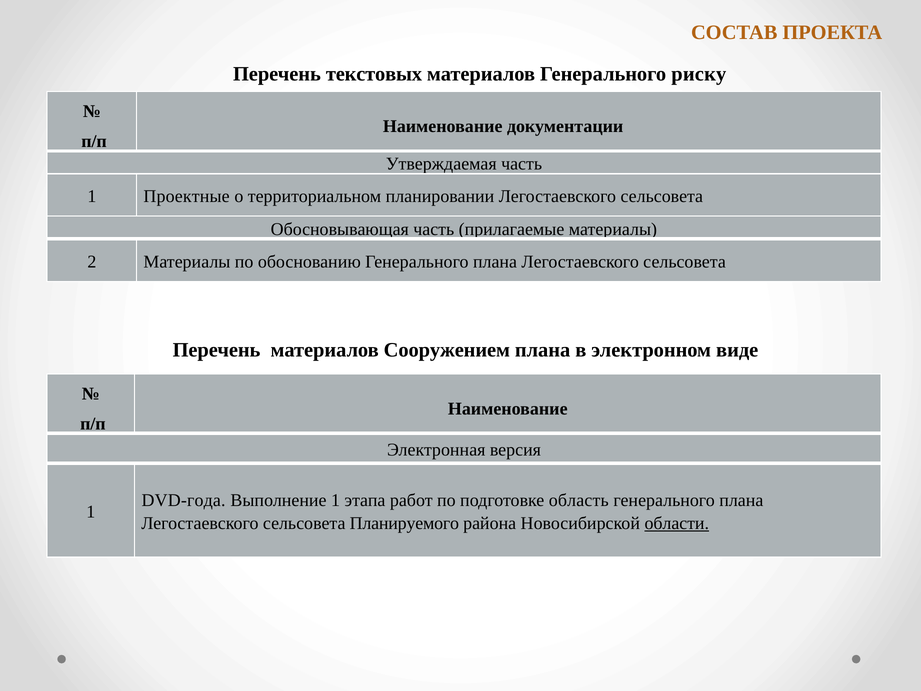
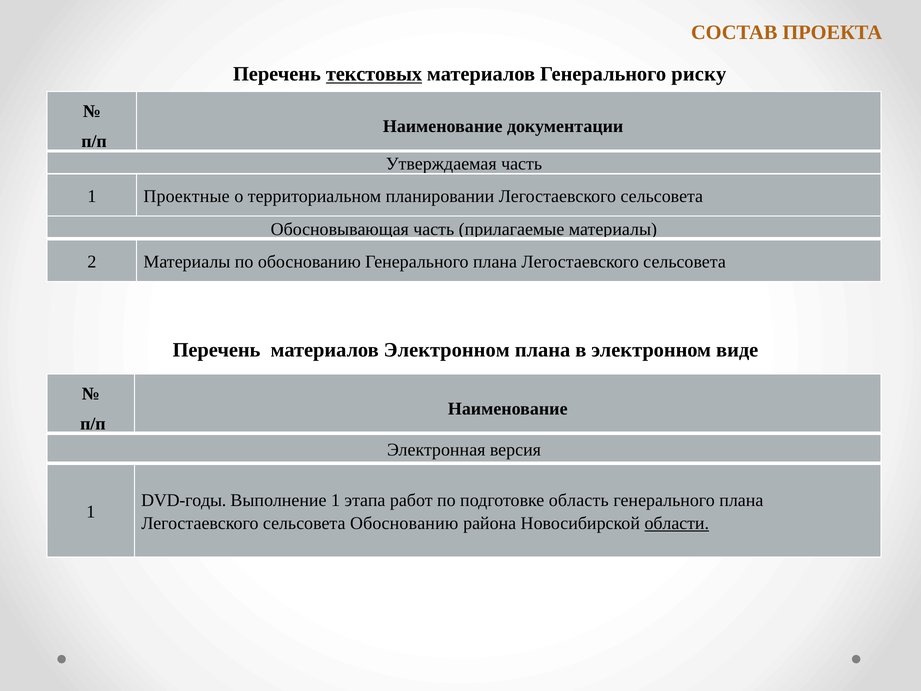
текстовых underline: none -> present (374, 74)
материалов Сооружением: Сооружением -> Электронном (447, 350)
DVD-года: DVD-года -> DVD-годы (184, 500)
сельсовета Планируемого: Планируемого -> Обоснованию (404, 523)
